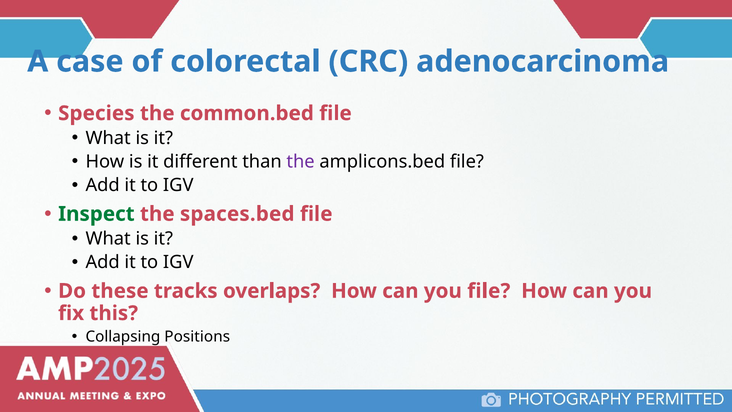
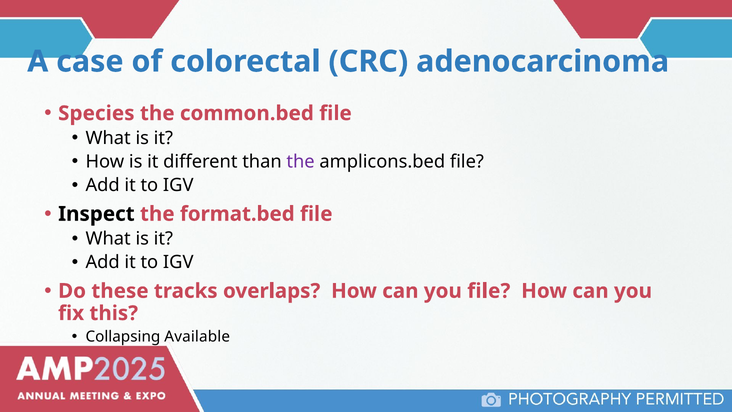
Inspect colour: green -> black (96, 214)
spaces.bed: spaces.bed -> format.bed (237, 214)
Positions: Positions -> Available (197, 336)
